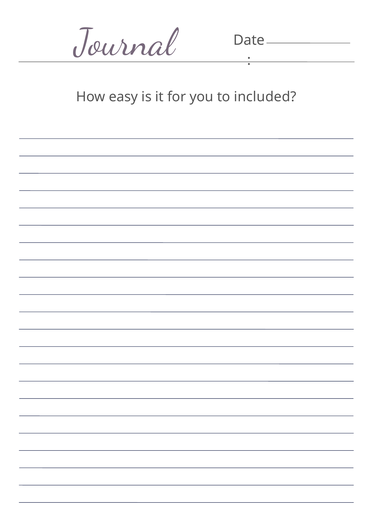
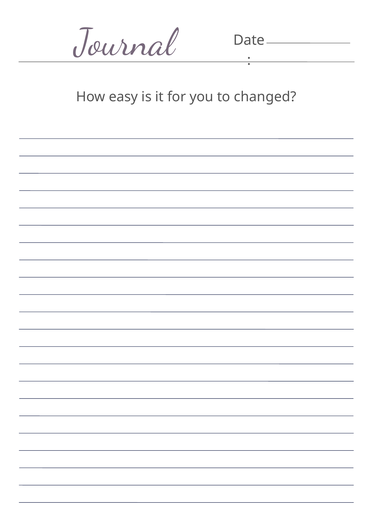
included: included -> changed (265, 97)
